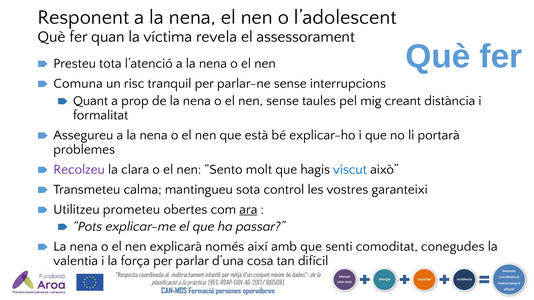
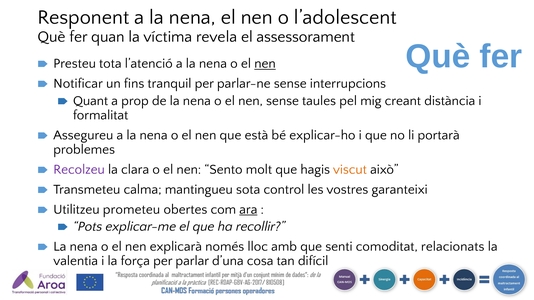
nen underline: none -> present (265, 64)
Comuna: Comuna -> Notificar (78, 84)
risc: risc -> fins (134, 84)
viscut colour: blue -> orange (350, 170)
passar: passar -> recollir (261, 227)
així: així -> lloc (258, 247)
conegudes: conegudes -> relacionats (453, 247)
